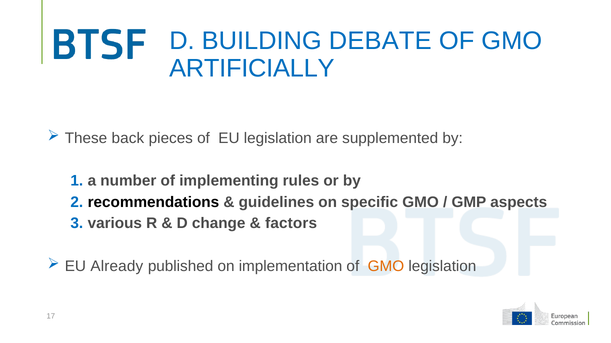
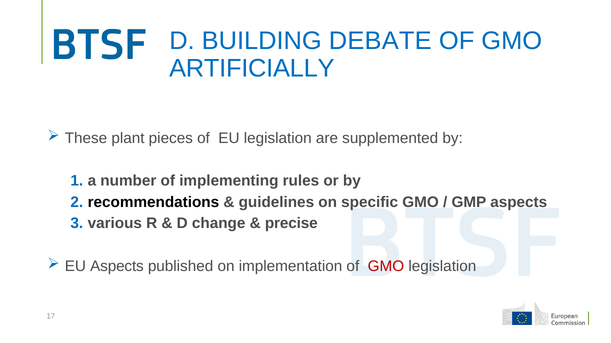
back: back -> plant (128, 138)
factors: factors -> precise (291, 224)
EU Already: Already -> Aspects (117, 267)
GMO colour: orange -> red (386, 267)
